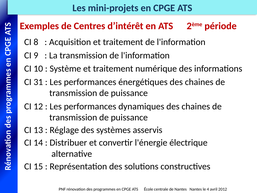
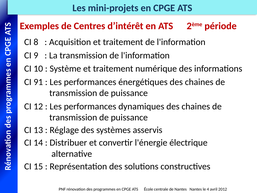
31: 31 -> 91 (38, 82)
